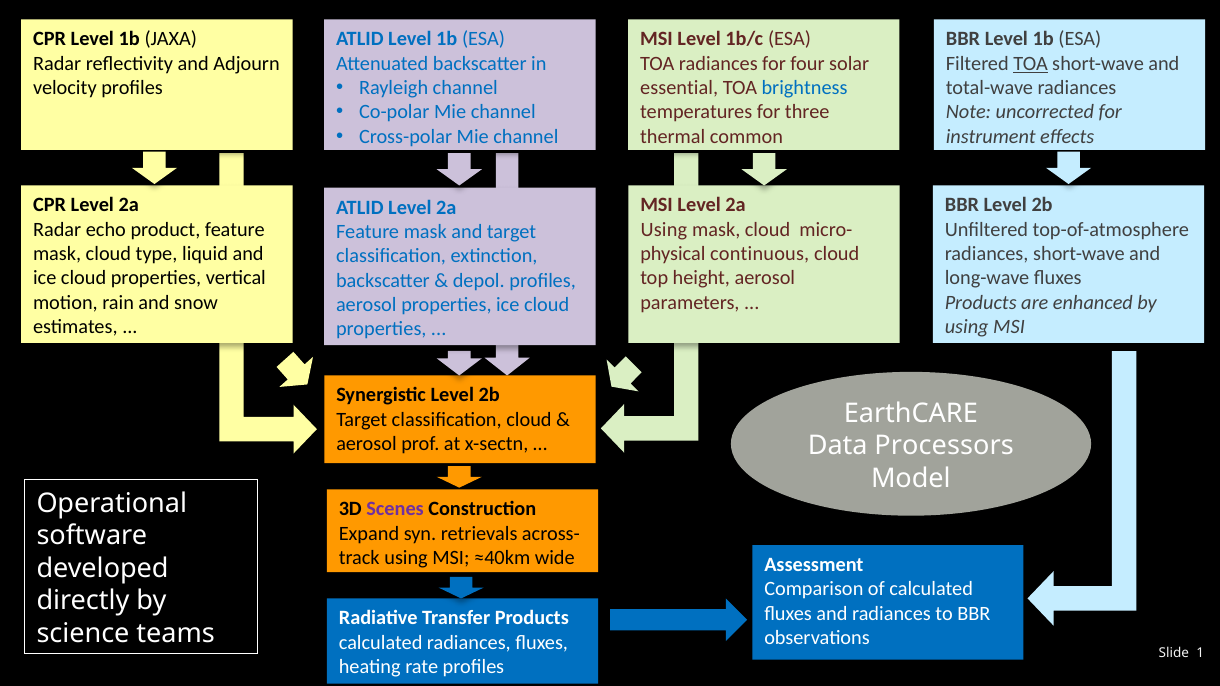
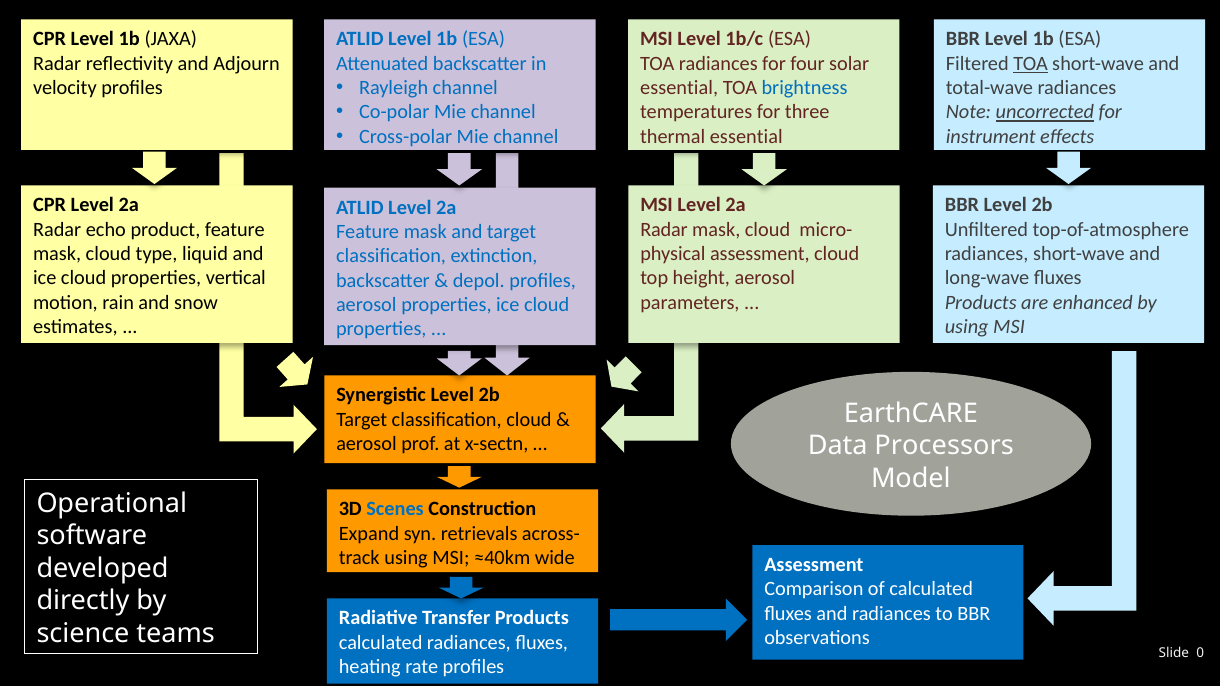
uncorrected underline: none -> present (1045, 112)
thermal common: common -> essential (746, 137)
Using: Using -> Radar (664, 230)
continuous: continuous -> assessment (760, 254)
Scenes colour: purple -> blue (395, 509)
1: 1 -> 0 (1200, 653)
